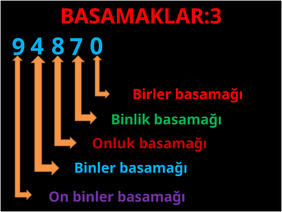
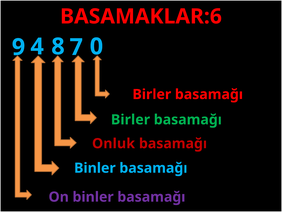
BASAMAKLAR:3: BASAMAKLAR:3 -> BASAMAKLAR:6 (141, 16)
Binlik: Binlik -> Birler (130, 119)
